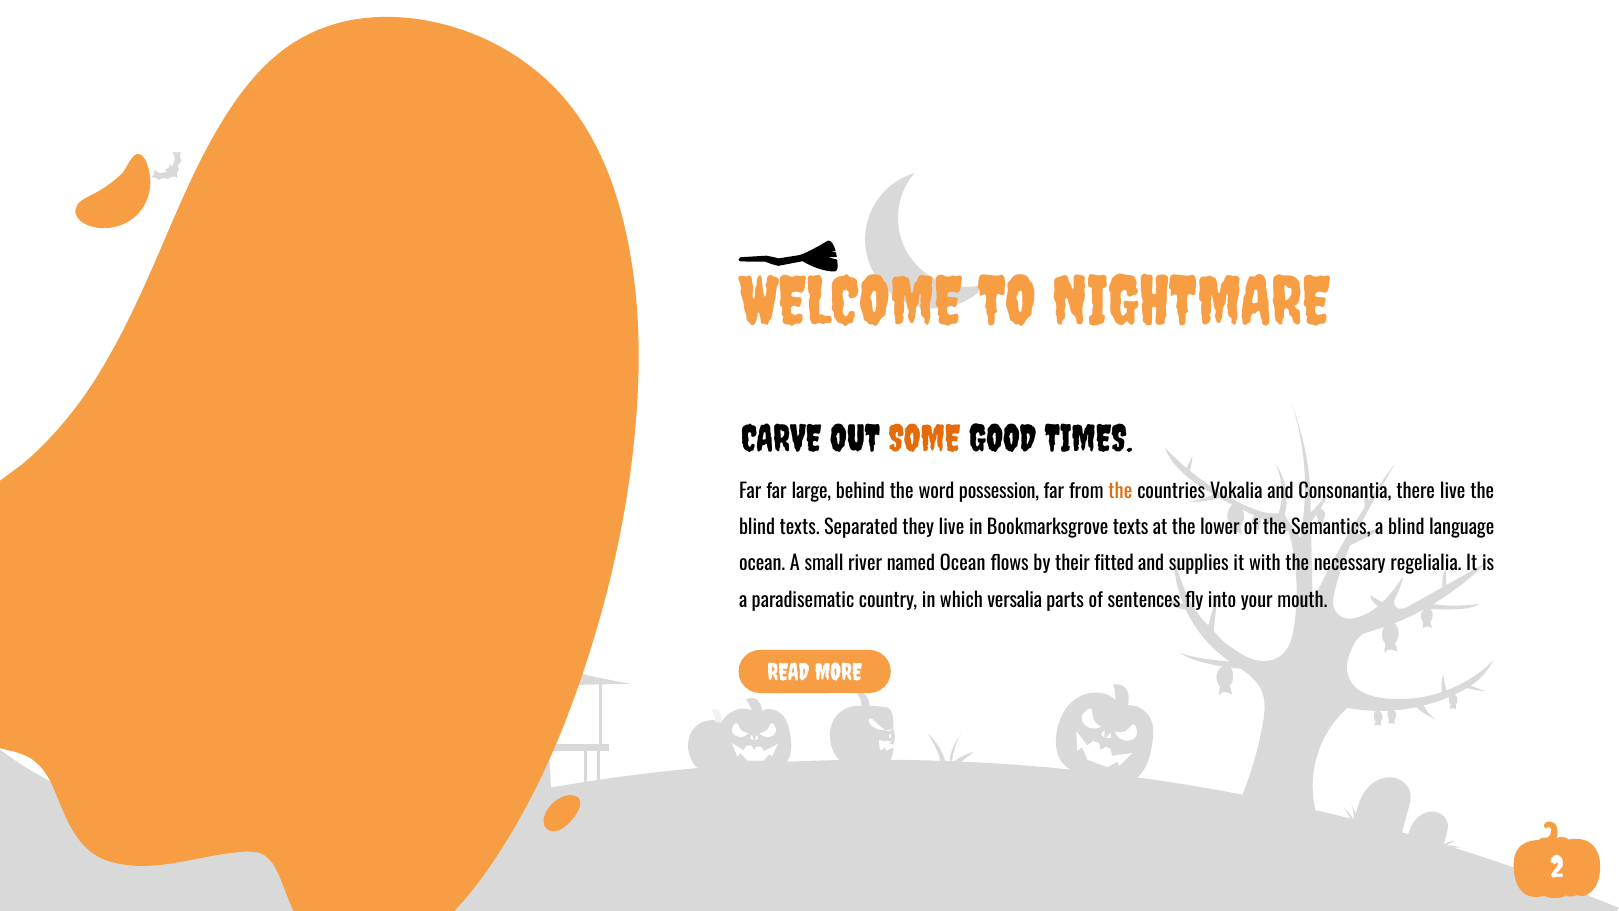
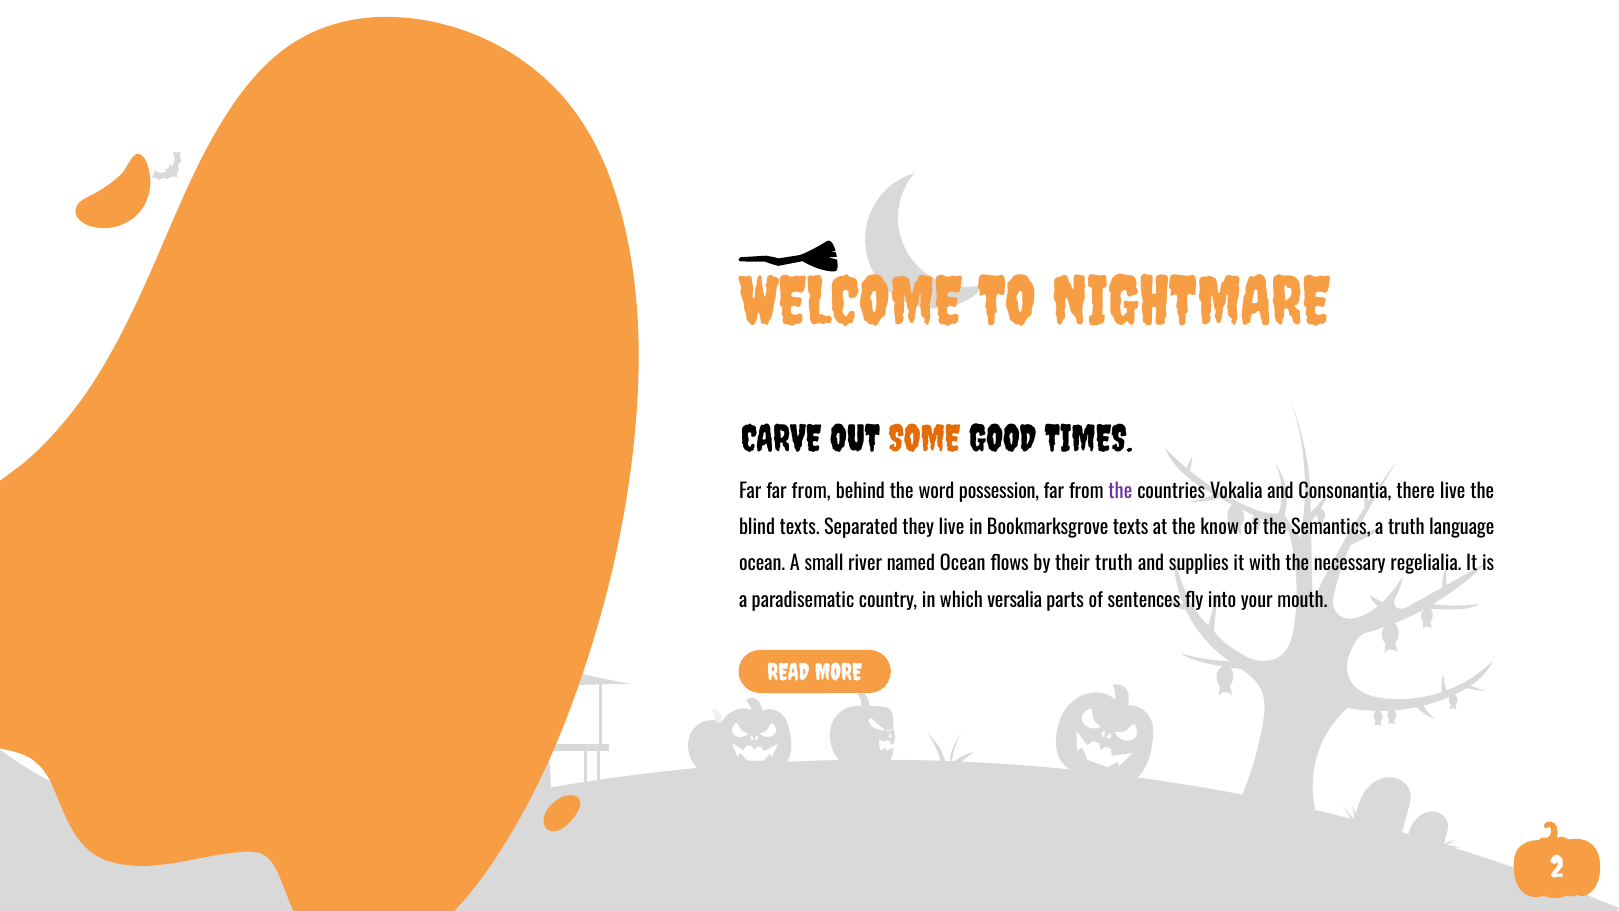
Far far large: large -> from (811, 491)
the colour: orange -> purple (1120, 491)
lower: lower -> know (1220, 528)
a blind: blind -> truth (1406, 528)
their fitted: fitted -> truth (1114, 564)
